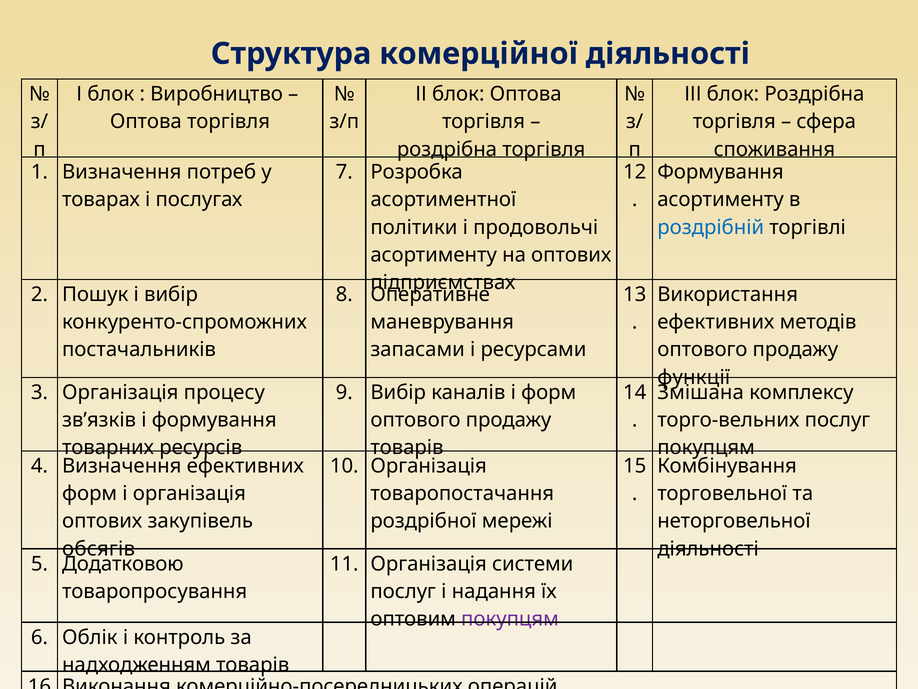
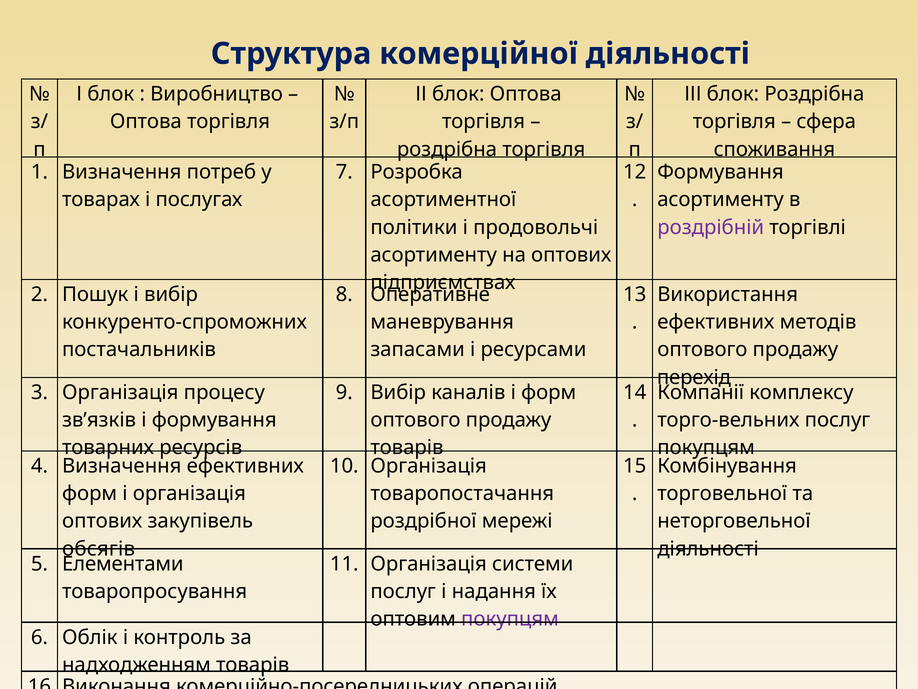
роздрібній colour: blue -> purple (711, 227)
функції: функції -> перехід (694, 377)
Змішана: Змішана -> Компанії (701, 392)
Додатковою: Додатковою -> Елементами (123, 563)
